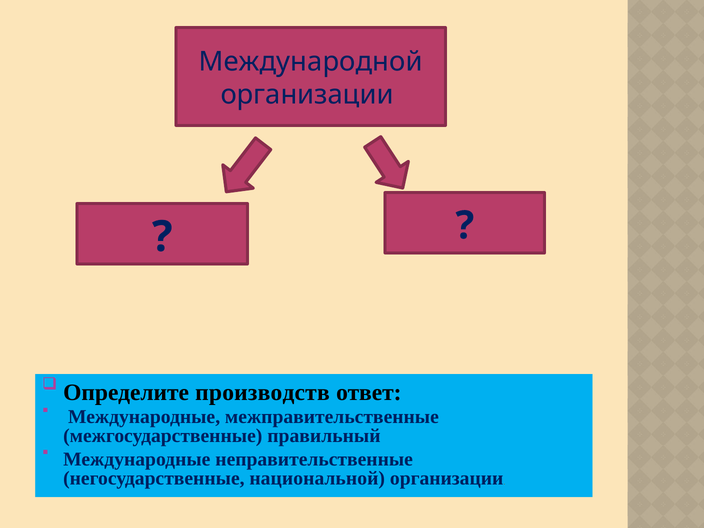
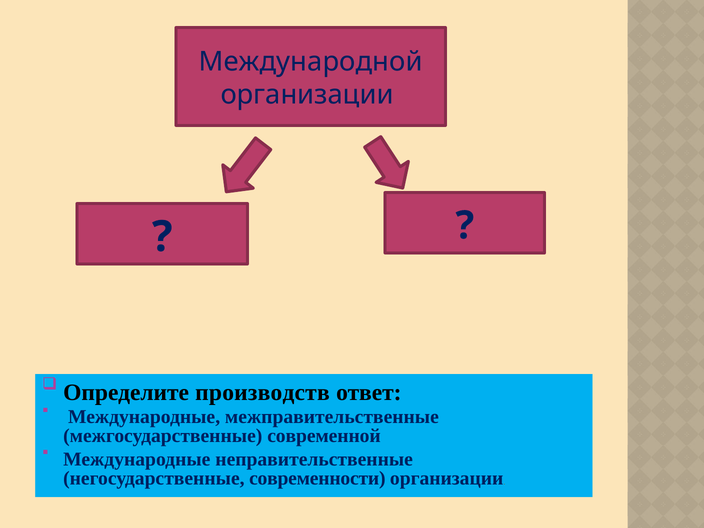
правильный: правильный -> современной (324, 436)
национальной: национальной -> современности (317, 478)
